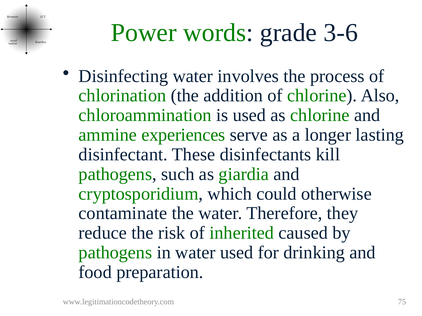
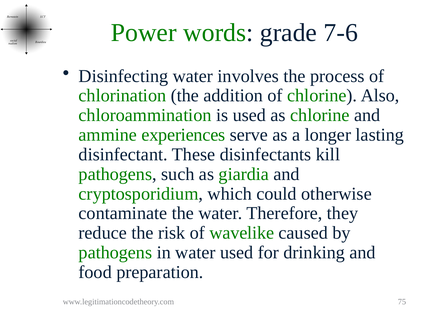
3-6: 3-6 -> 7-6 (341, 33)
inherited: inherited -> wavelike (242, 233)
